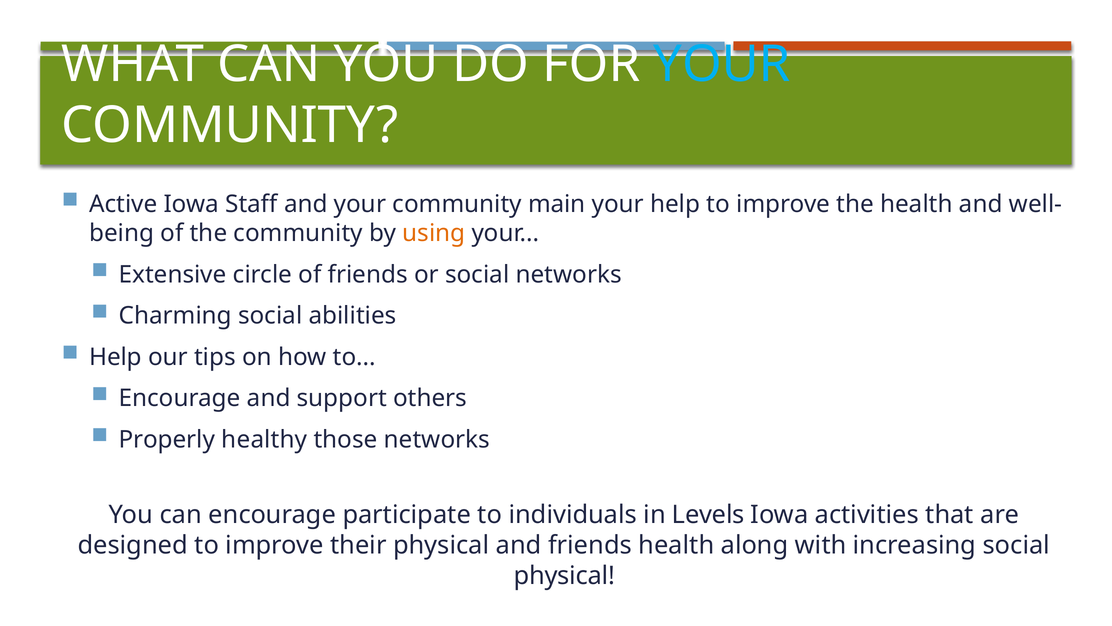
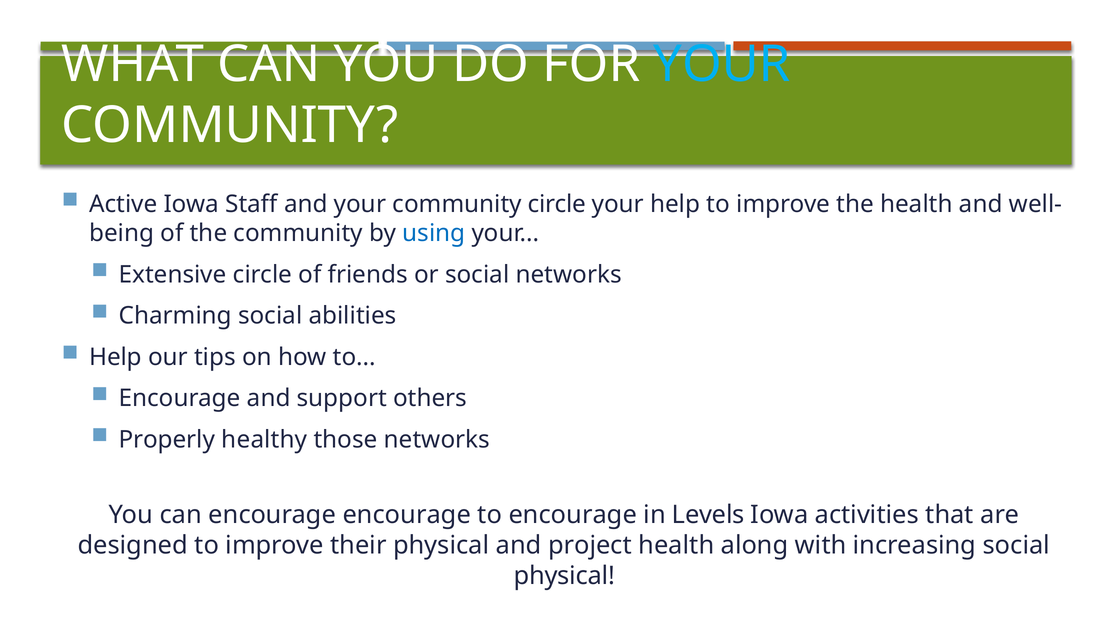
community main: main -> circle (557, 204)
using colour: orange -> blue (434, 233)
encourage participate: participate -> encourage (407, 514)
to individuals: individuals -> encourage (573, 514)
and friends: friends -> project (590, 545)
